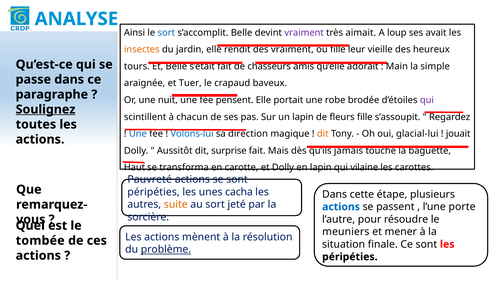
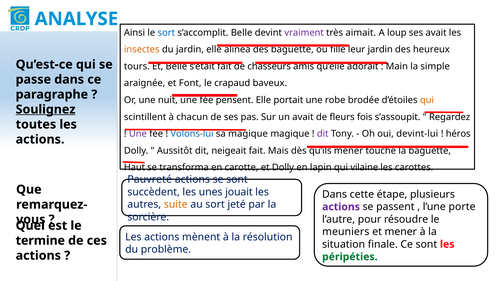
rendit: rendit -> alinéa (237, 50)
des vraiment: vraiment -> baguette (292, 50)
leur vieille: vieille -> jardin (380, 50)
Tuer: Tuer -> Font (190, 83)
qui colour: purple -> orange (427, 100)
un lapin: lapin -> avait (303, 117)
fleurs fille: fille -> fois (365, 117)
Une colour: blue -> purple (138, 134)
sa direction: direction -> magique (248, 134)
dit colour: orange -> purple (323, 134)
glacial-lui: glacial-lui -> devint-lui (417, 134)
jouait: jouait -> héros (458, 134)
surprise: surprise -> neigeait (229, 151)
qu’ils jamais: jamais -> mener (349, 151)
péripéties: péripéties -> succèdent (154, 192)
cacha: cacha -> jouait (239, 192)
actions colour: blue -> purple (341, 207)
tombée: tombée -> termine (40, 241)
problème underline: present -> none (166, 250)
péripéties colour: black -> green (350, 257)
